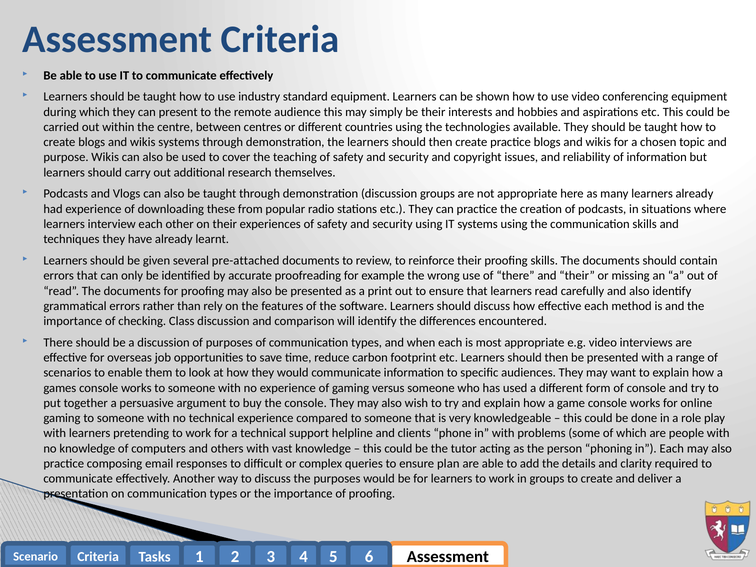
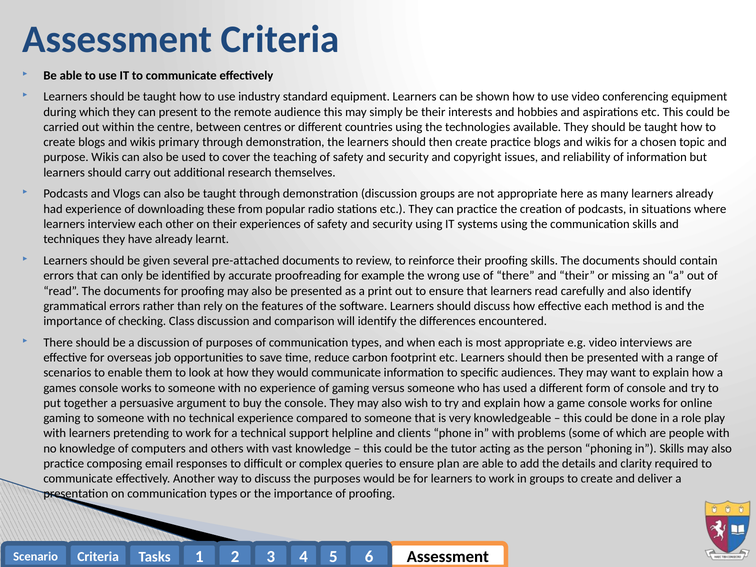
wikis systems: systems -> primary (179, 142)
in Each: Each -> Skills (672, 448)
